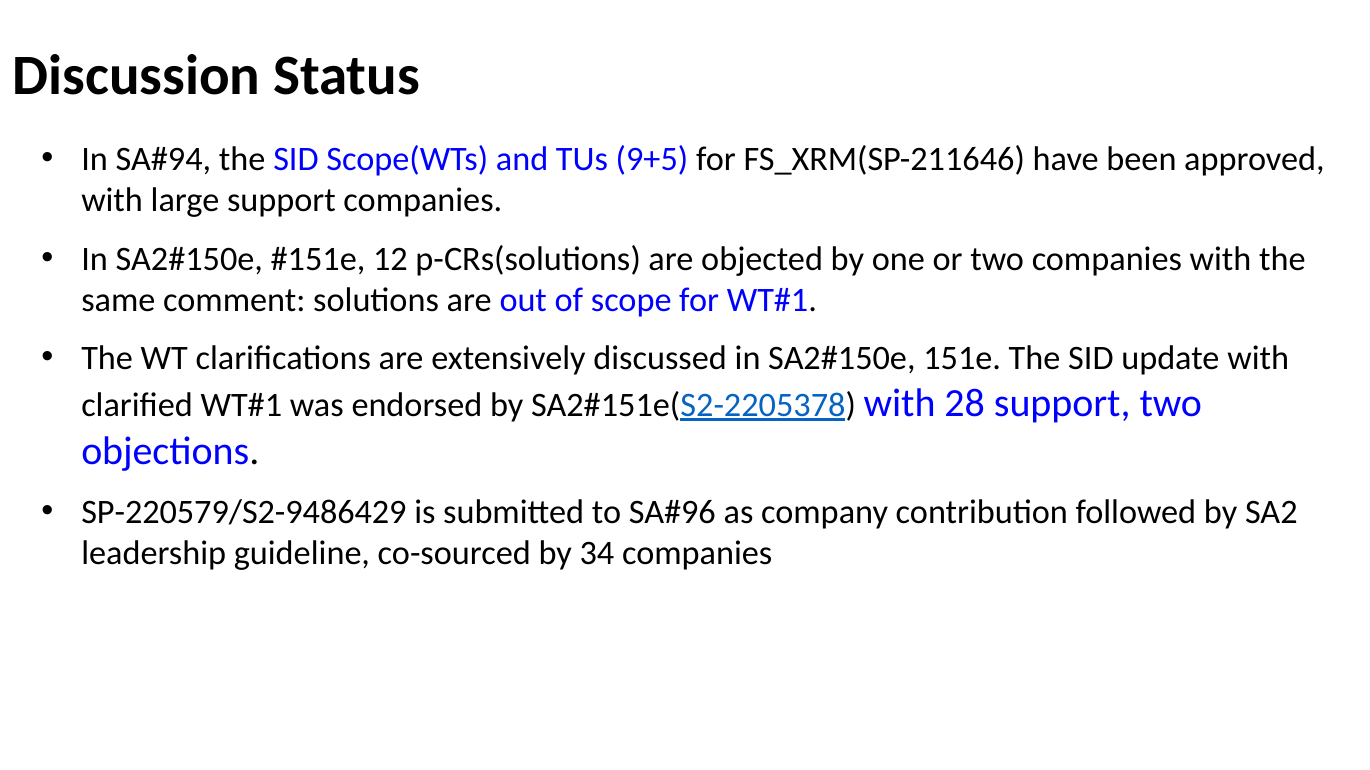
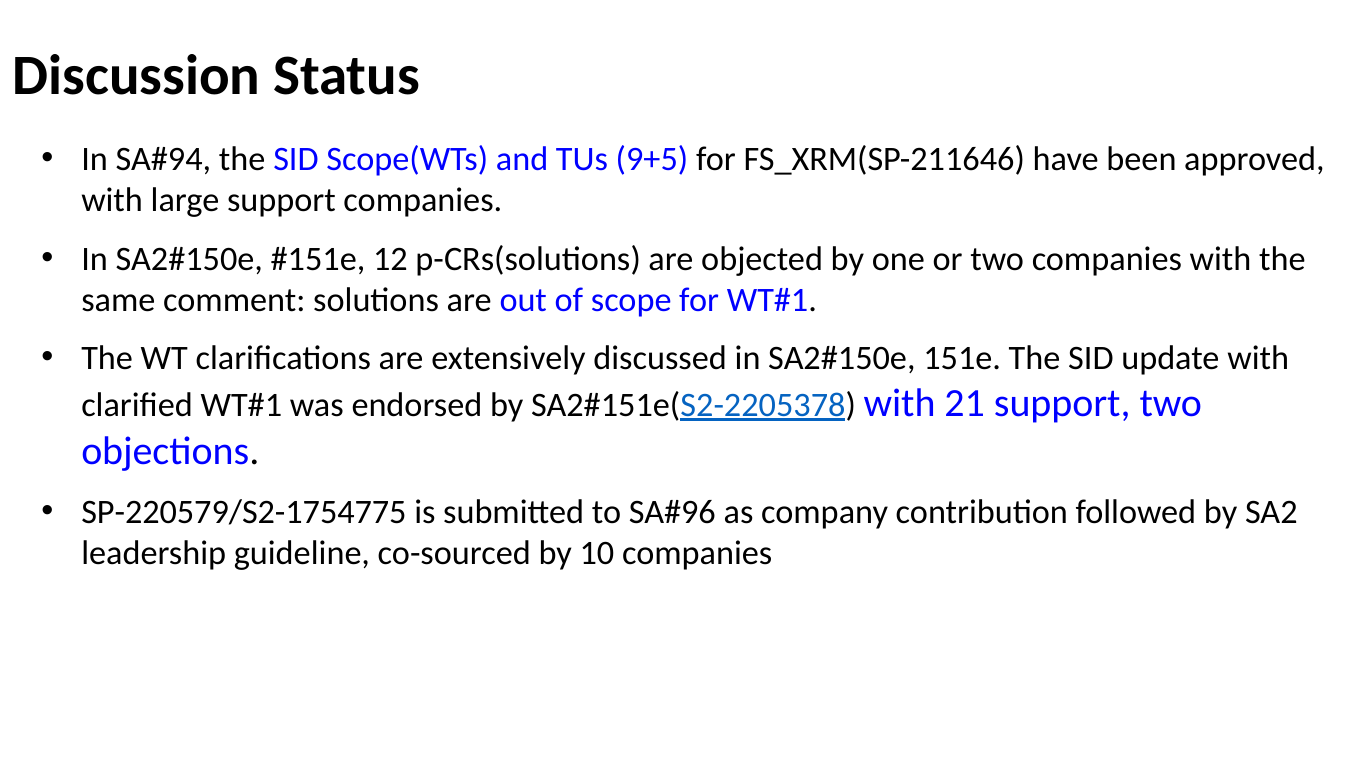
28: 28 -> 21 (965, 403)
SP-220579/S2-9486429: SP-220579/S2-9486429 -> SP-220579/S2-1754775 (244, 513)
34: 34 -> 10 (597, 554)
